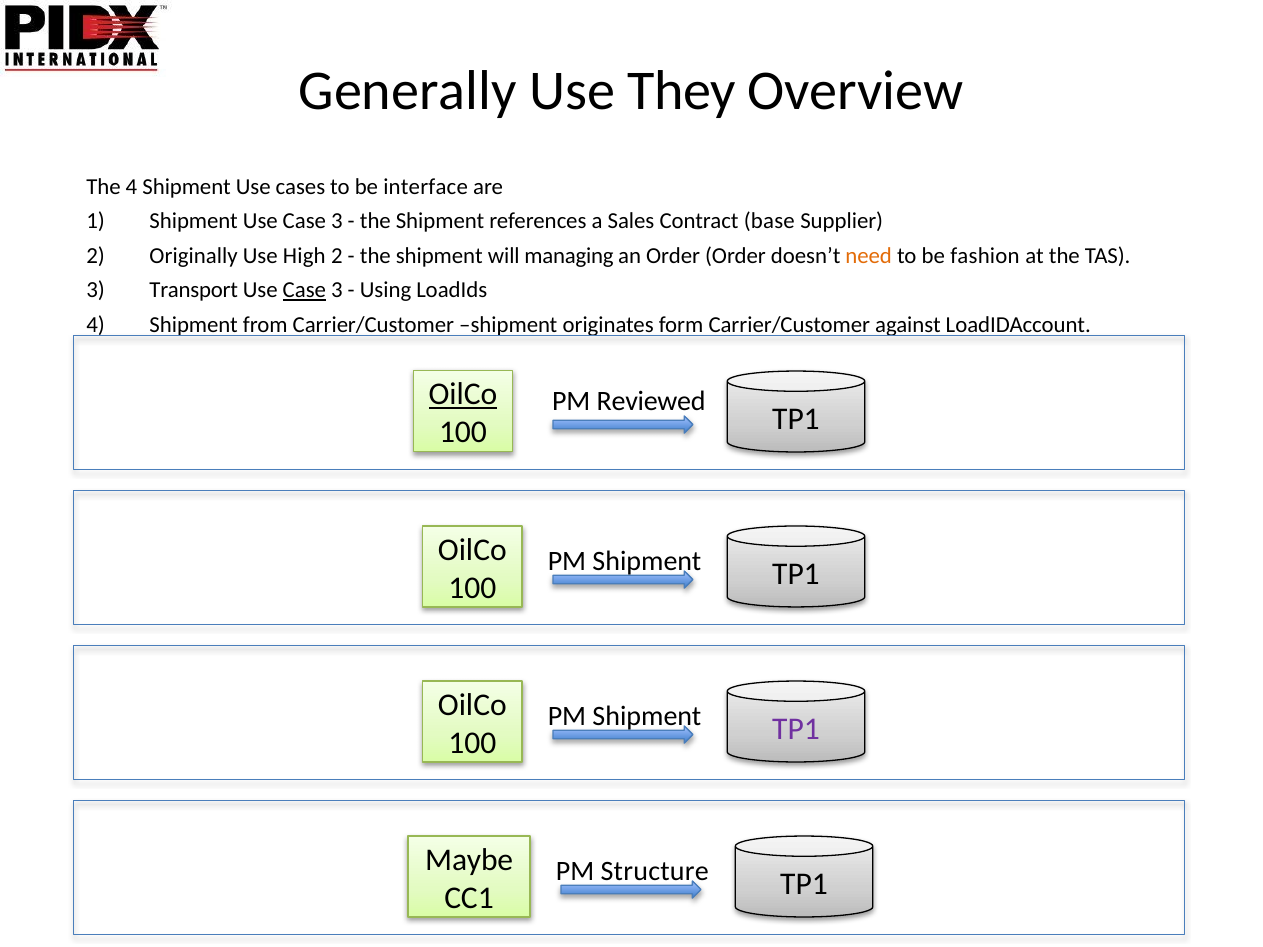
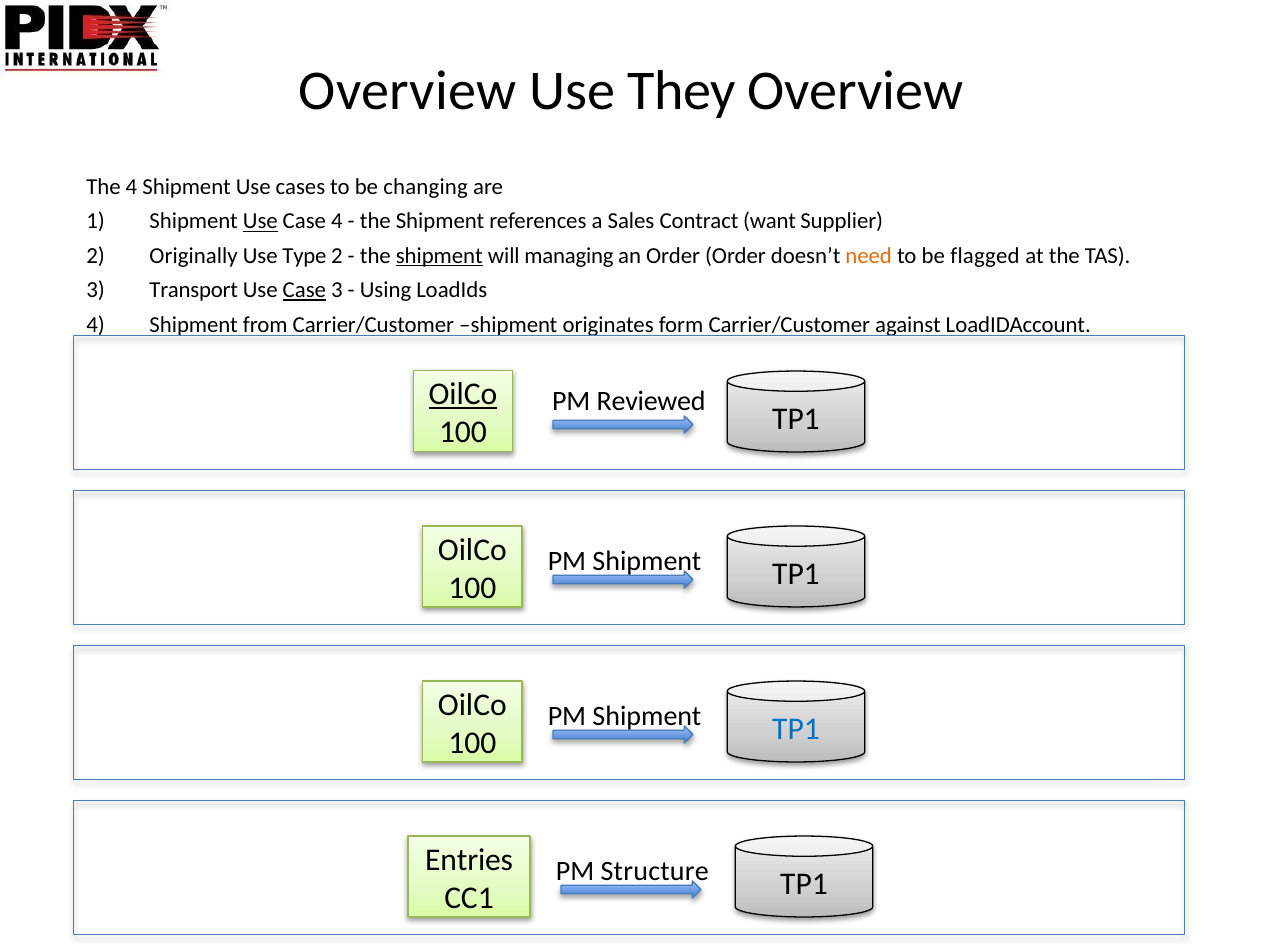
Generally: Generally -> Overview (408, 91)
interface: interface -> changing (426, 187)
Use underline: none -> present (260, 221)
3: 3 -> 4 (337, 221)
base: base -> want (770, 221)
High: High -> Type (304, 256)
shipment underline: none -> present (439, 256)
fashion: fashion -> flagged (985, 256)
TP1 colour: purple -> blue (796, 729)
Maybe: Maybe -> Entries (469, 860)
